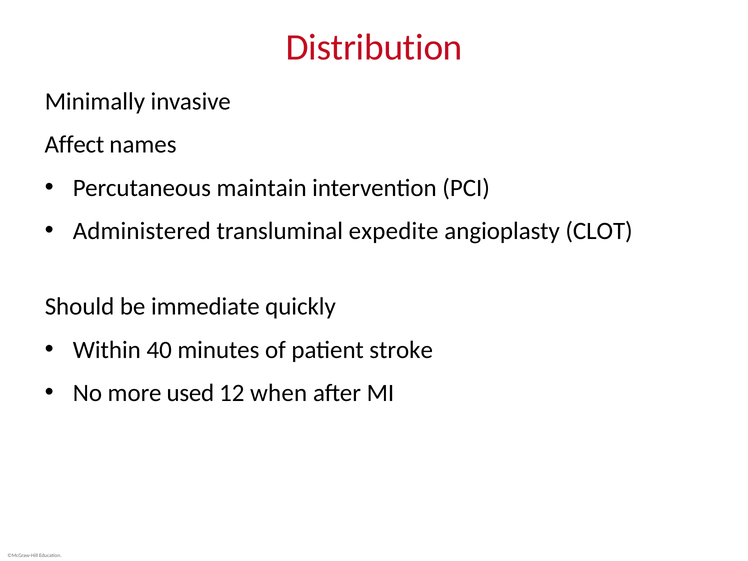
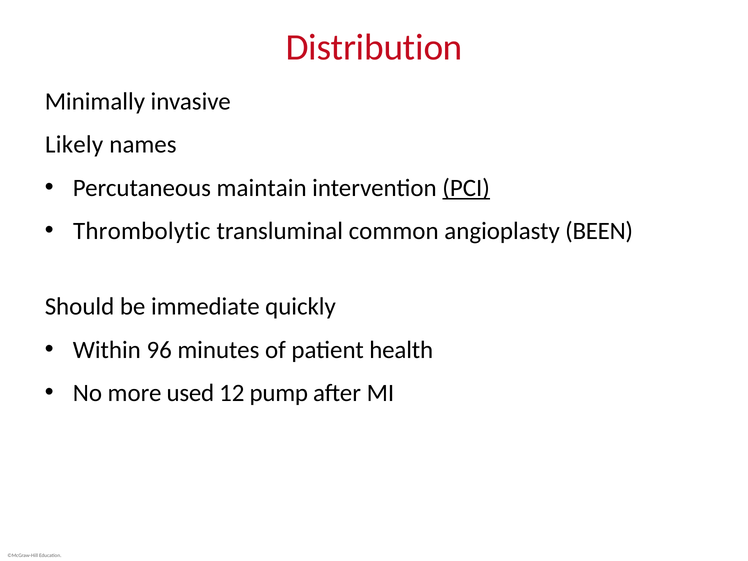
Affect: Affect -> Likely (74, 145)
PCI underline: none -> present (466, 188)
Administered: Administered -> Thrombolytic (142, 231)
expedite: expedite -> common (394, 231)
CLOT: CLOT -> BEEN (599, 231)
40: 40 -> 96 (159, 350)
stroke: stroke -> health (401, 350)
when: when -> pump (279, 393)
